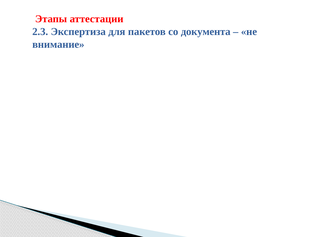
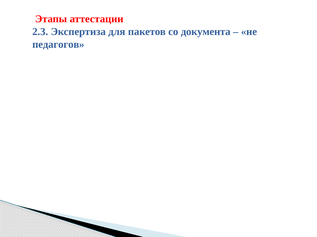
внимание: внимание -> педагогов (58, 44)
